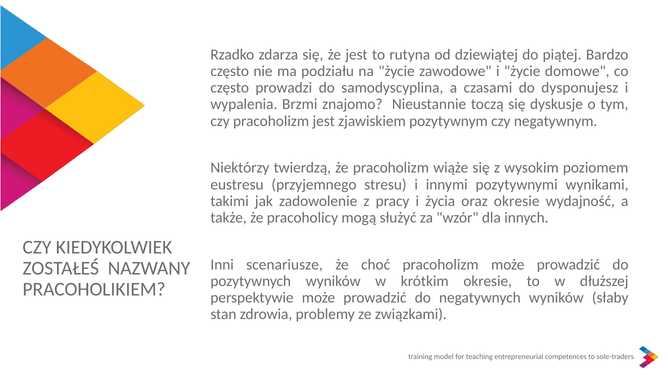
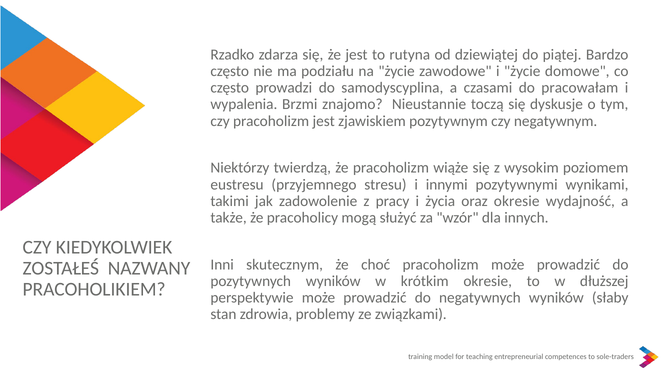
dysponujesz: dysponujesz -> pracowałam (580, 88)
scenariusze: scenariusze -> skutecznym (285, 264)
